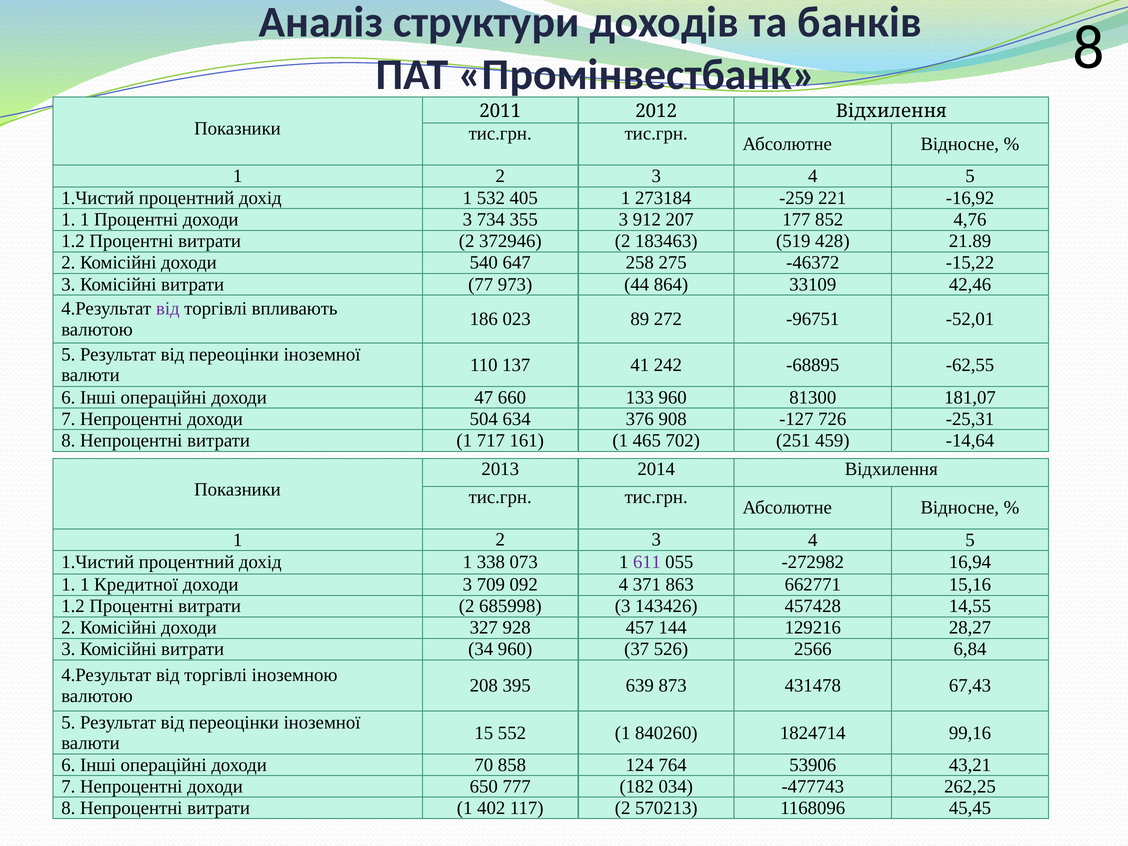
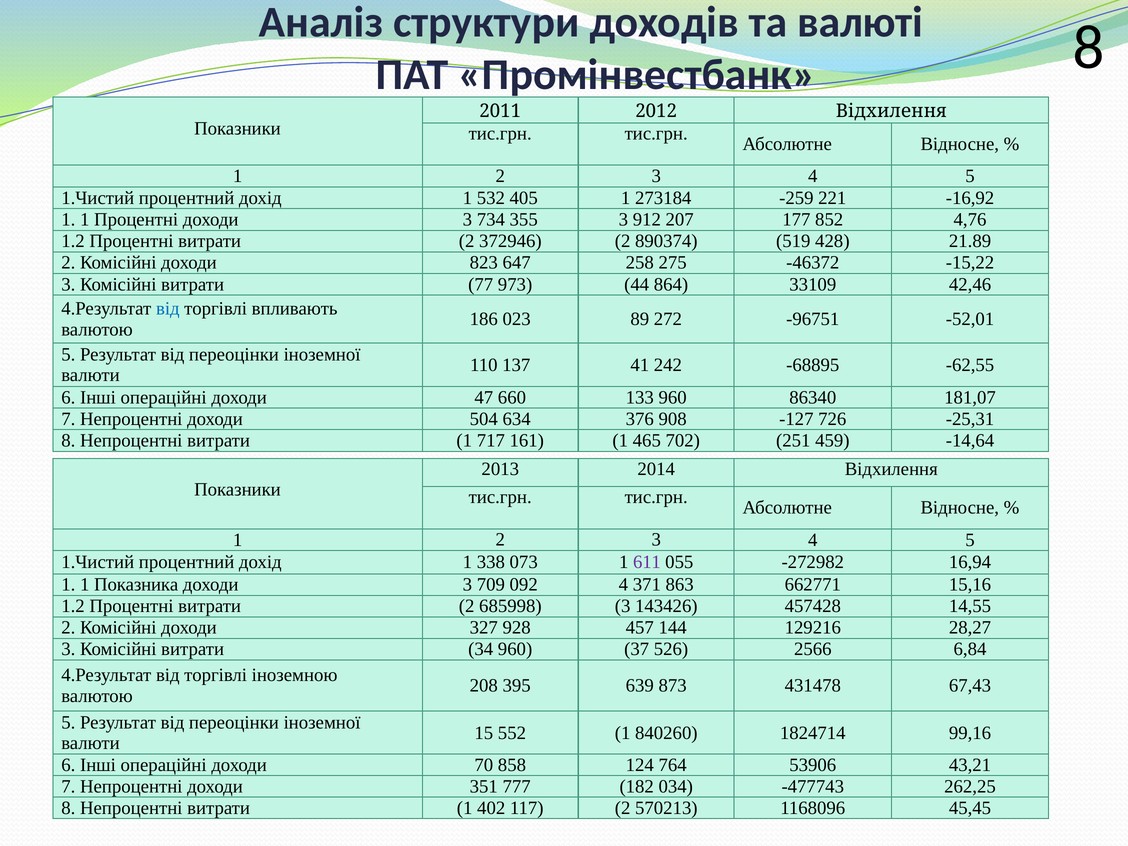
банків: банків -> валюті (860, 22)
183463: 183463 -> 890374 (666, 241)
540: 540 -> 823 (484, 263)
від colour: purple -> blue (168, 309)
81300: 81300 -> 86340 (813, 397)
Кредитної: Кредитної -> Показника (136, 585)
650: 650 -> 351 (484, 787)
